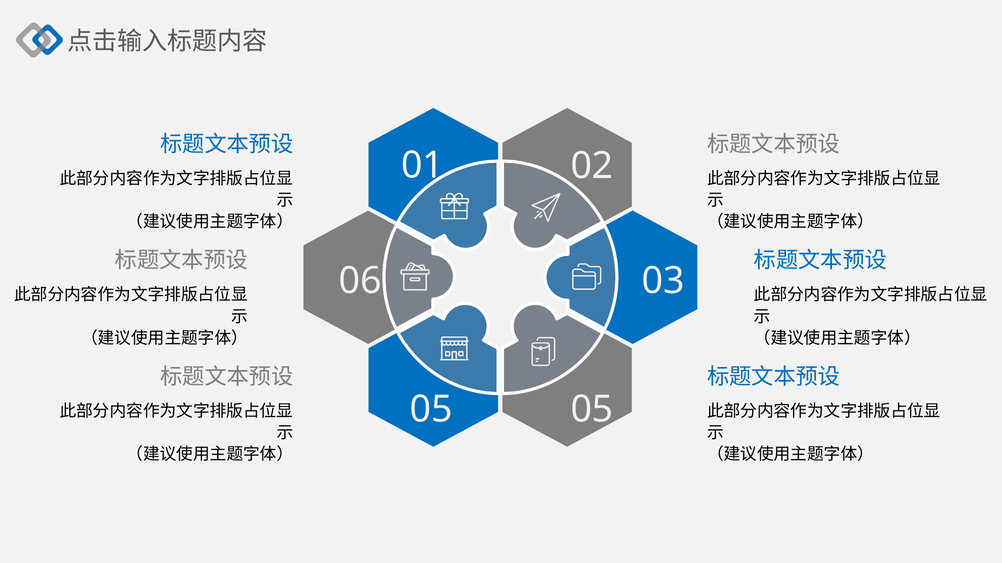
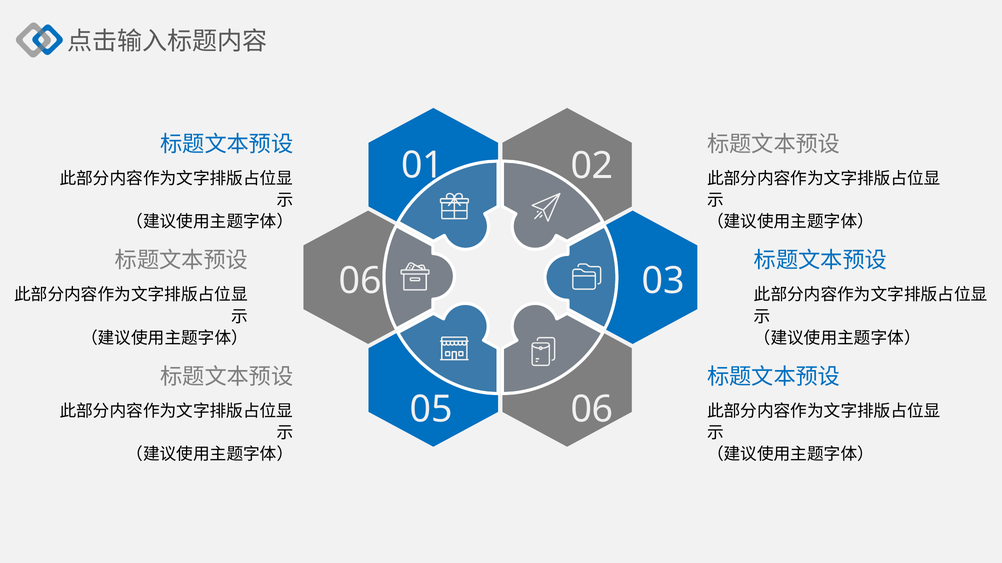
05 05: 05 -> 06 (592, 410)
